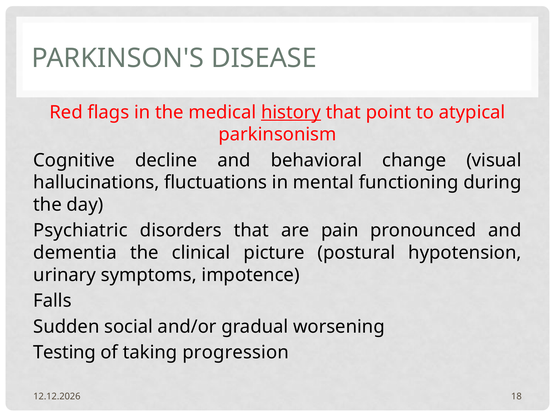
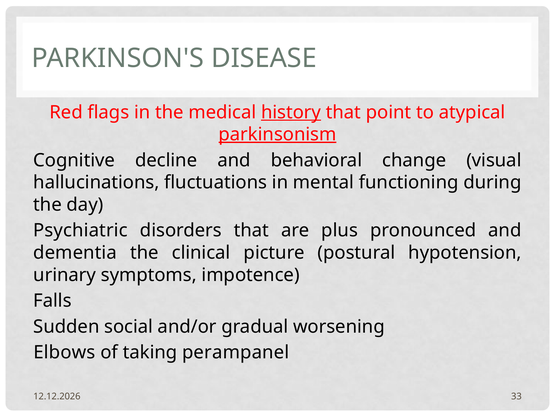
parkinsonism underline: none -> present (277, 134)
pain: pain -> plus (340, 231)
Testing: Testing -> Elbows (64, 353)
progression: progression -> perampanel (236, 353)
18: 18 -> 33 (516, 397)
